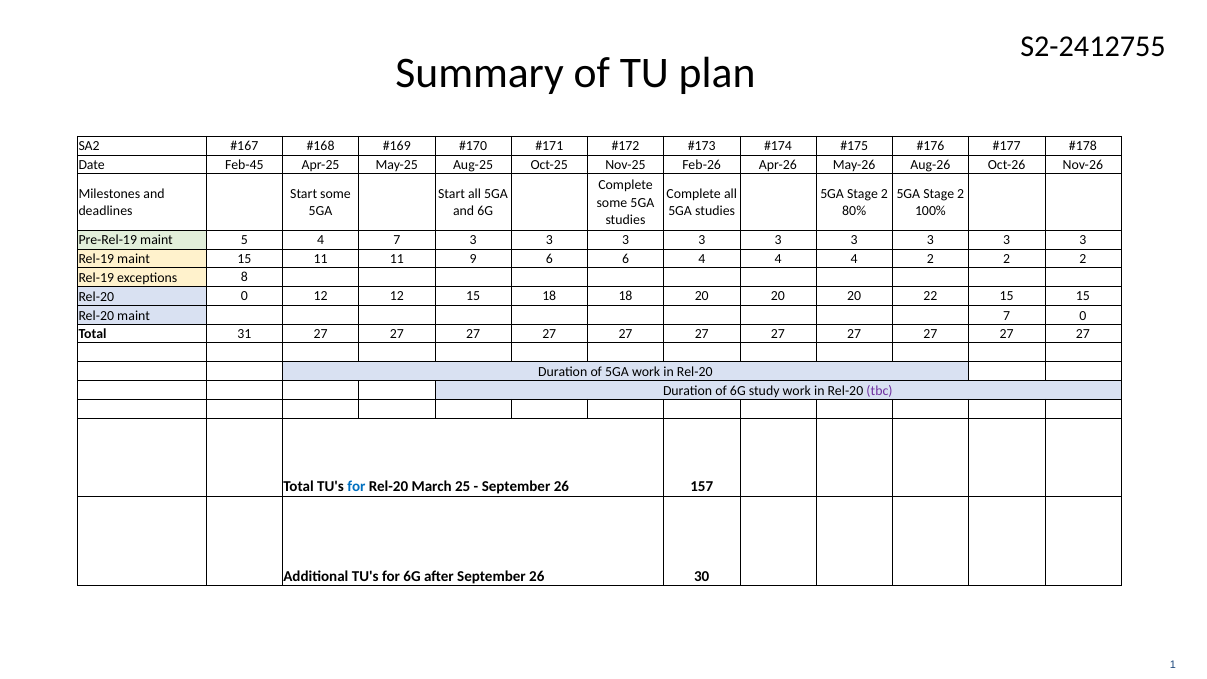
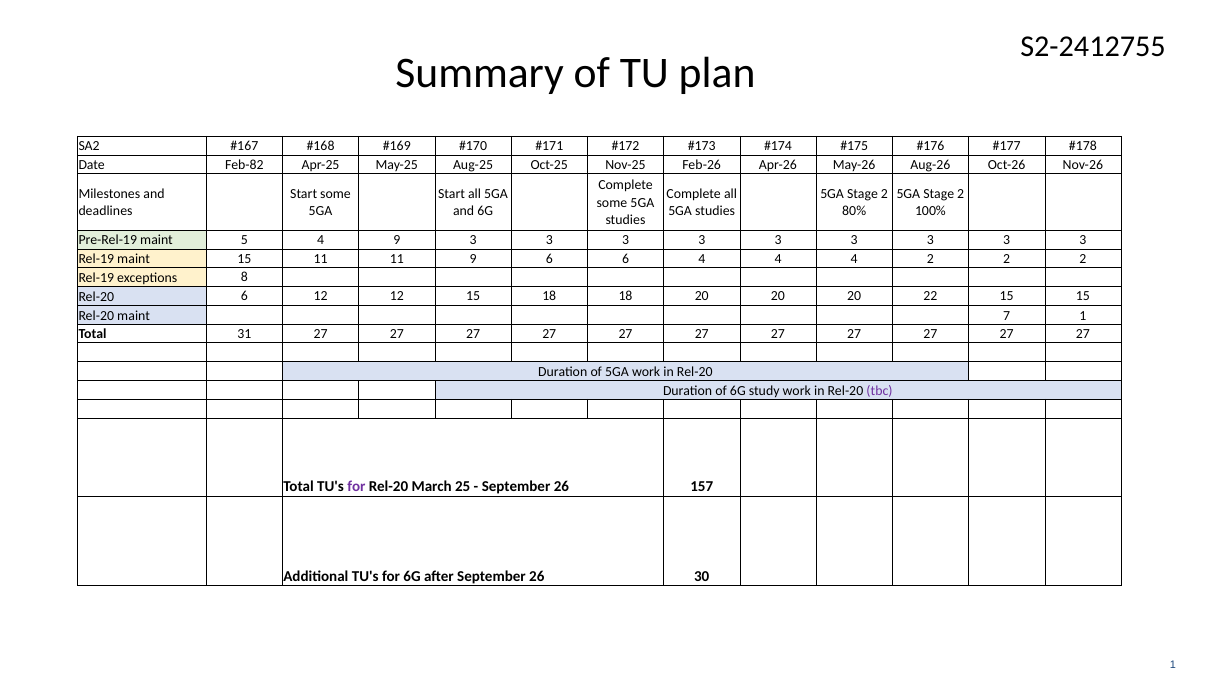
Feb-45: Feb-45 -> Feb-82 (244, 165)
4 7: 7 -> 9 (397, 240)
Rel-20 0: 0 -> 6 (244, 296)
7 0: 0 -> 1 (1083, 316)
for colour: blue -> purple (356, 487)
